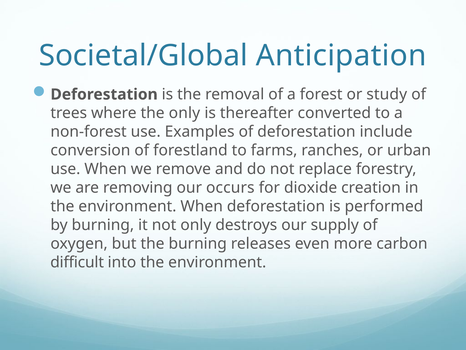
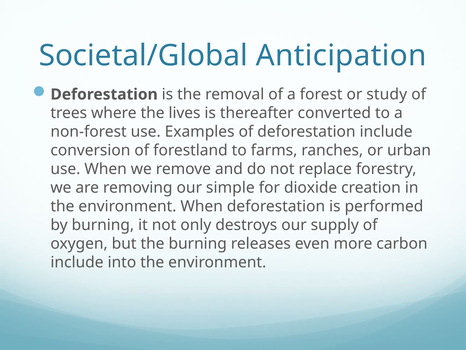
the only: only -> lives (185, 113)
occurs: occurs -> simple (230, 187)
difficult: difficult -> include (77, 262)
